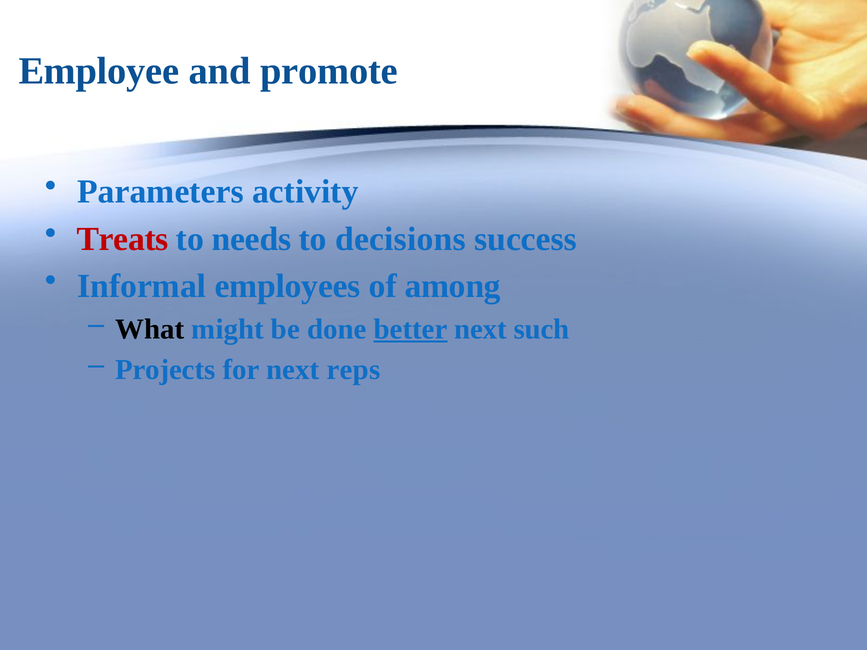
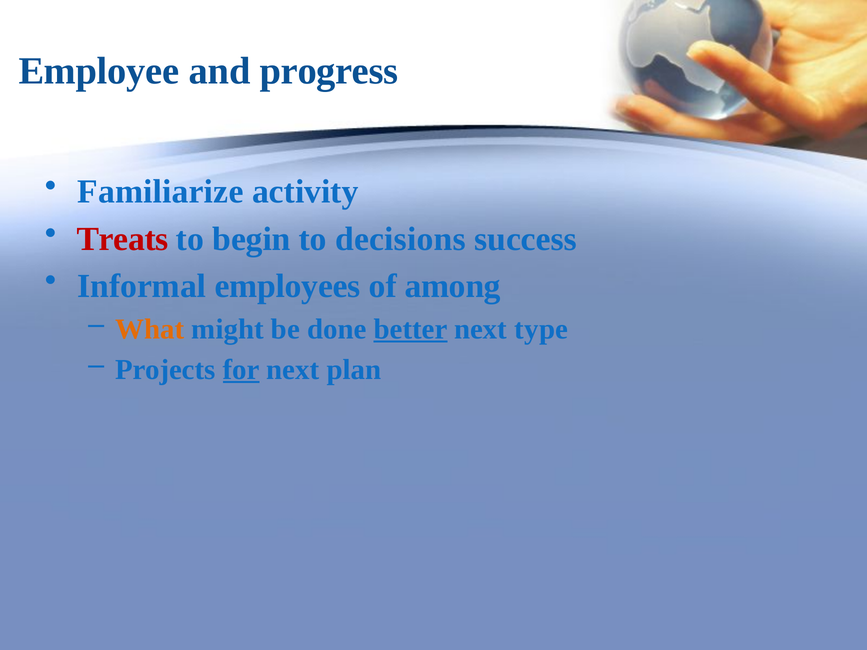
promote: promote -> progress (329, 71)
Parameters: Parameters -> Familiarize (160, 192)
needs: needs -> begin (251, 239)
What colour: black -> orange (150, 329)
such: such -> type (541, 329)
for underline: none -> present (241, 370)
reps: reps -> plan (354, 370)
